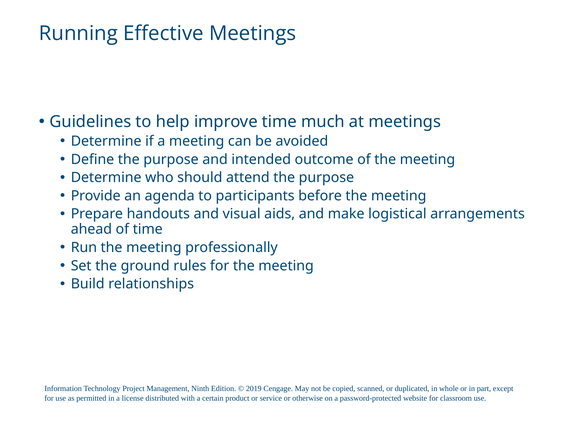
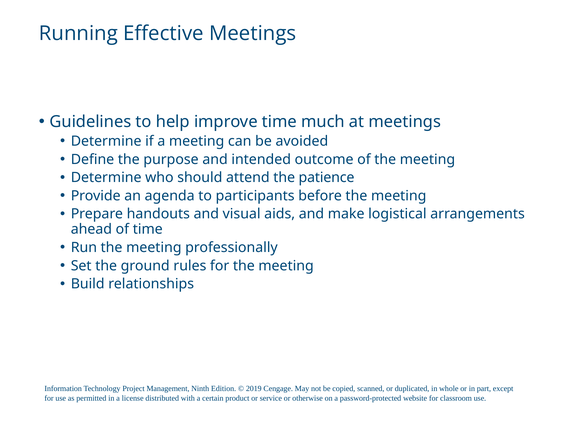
attend the purpose: purpose -> patience (327, 178)
